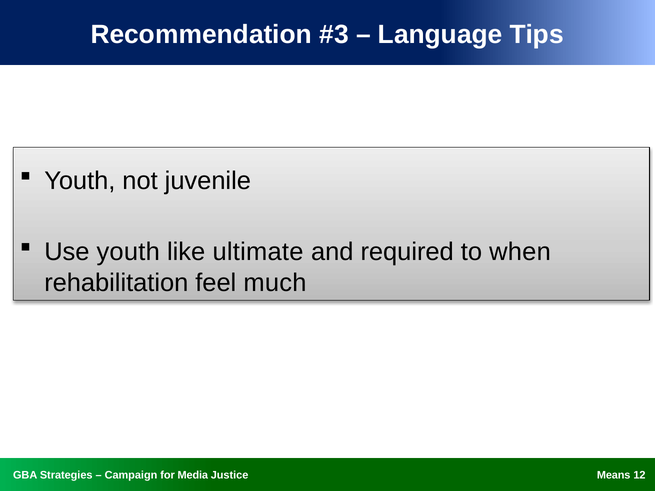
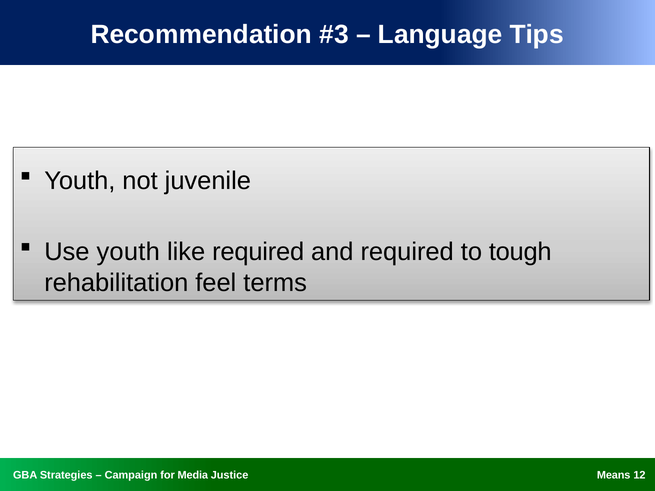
like ultimate: ultimate -> required (258, 252)
when: when -> tough (520, 252)
much: much -> terms (275, 283)
